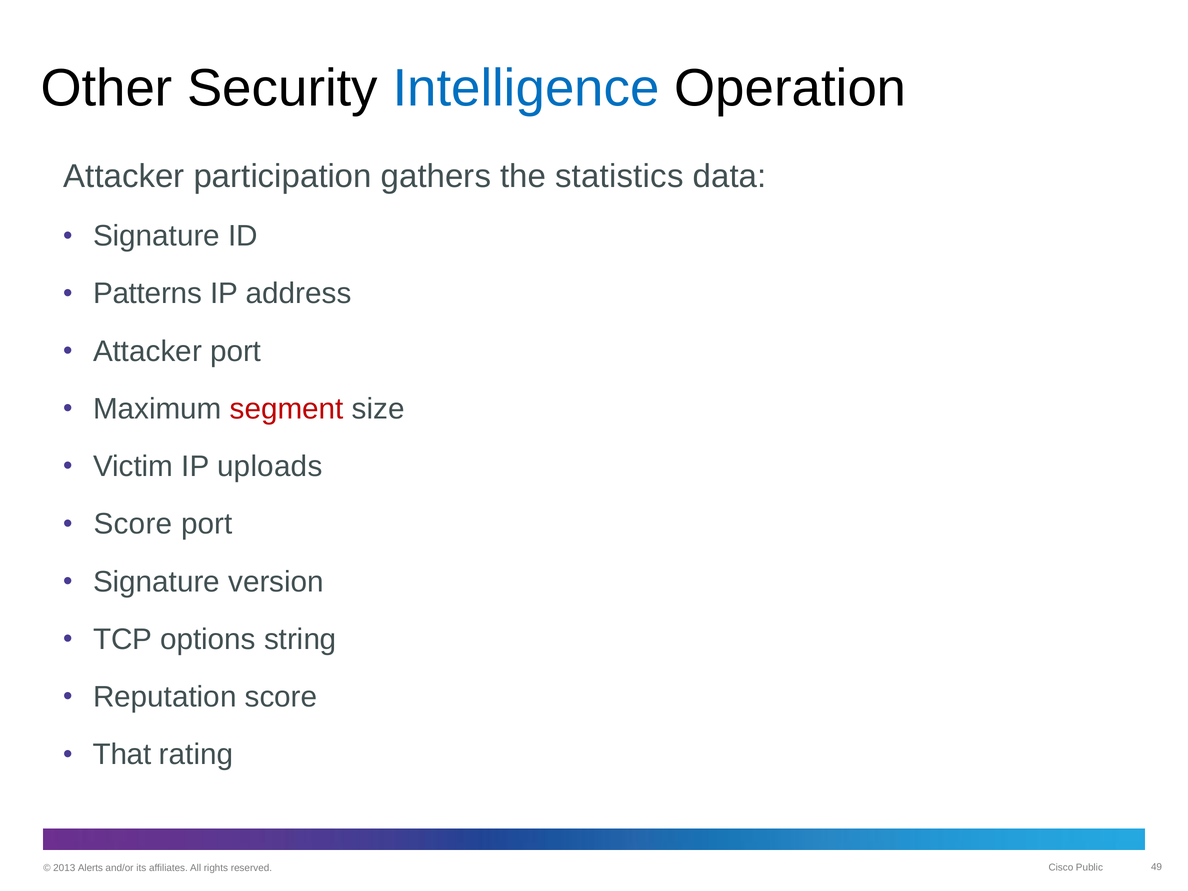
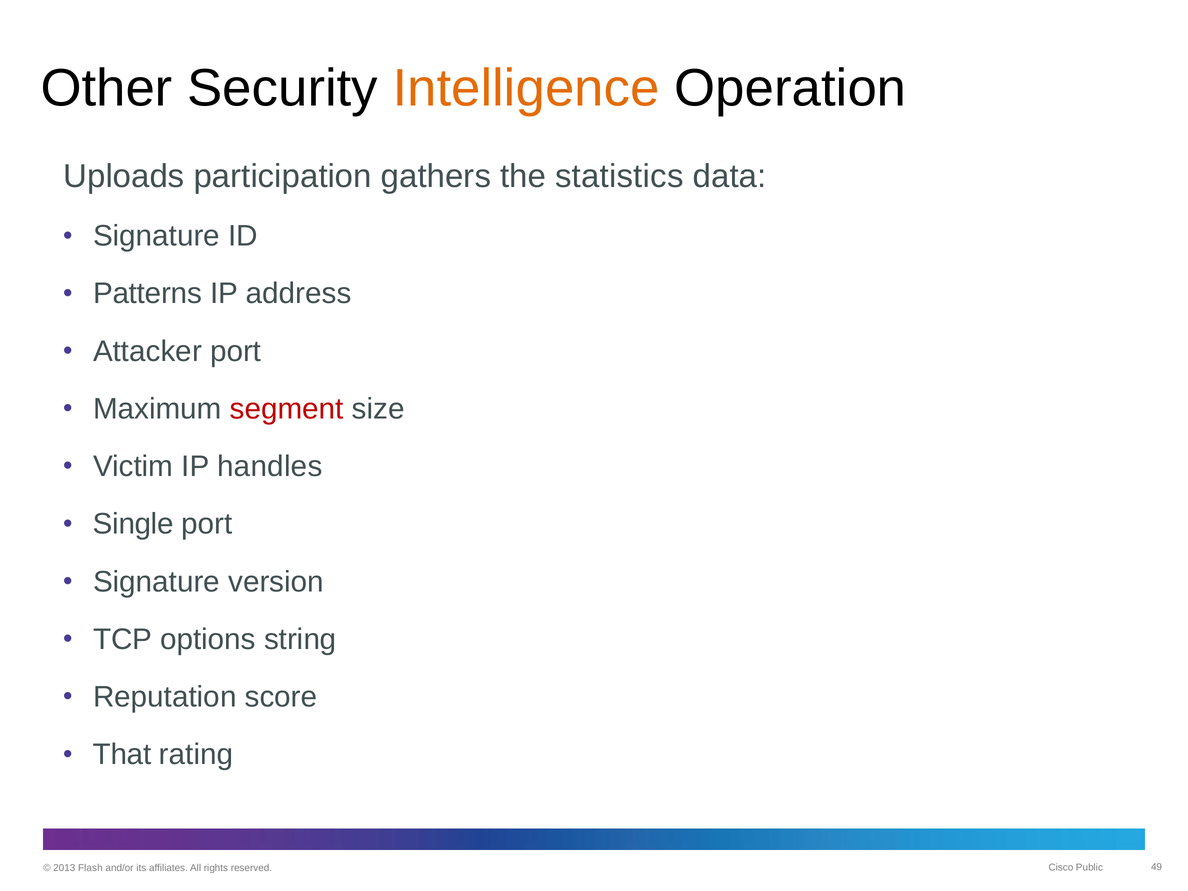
Intelligence colour: blue -> orange (526, 88)
Attacker: Attacker -> Uploads (124, 177)
uploads: uploads -> handles (270, 466)
Score: Score -> Single (133, 524)
Alerts: Alerts -> Flash (90, 868)
